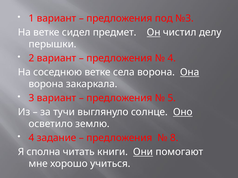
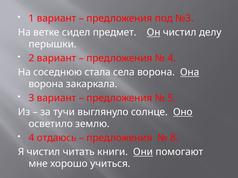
соседнюю ветке: ветке -> стала (98, 72)
задание: задание -> отдаюсь (57, 138)
Я сполна: сполна -> чистил (43, 152)
